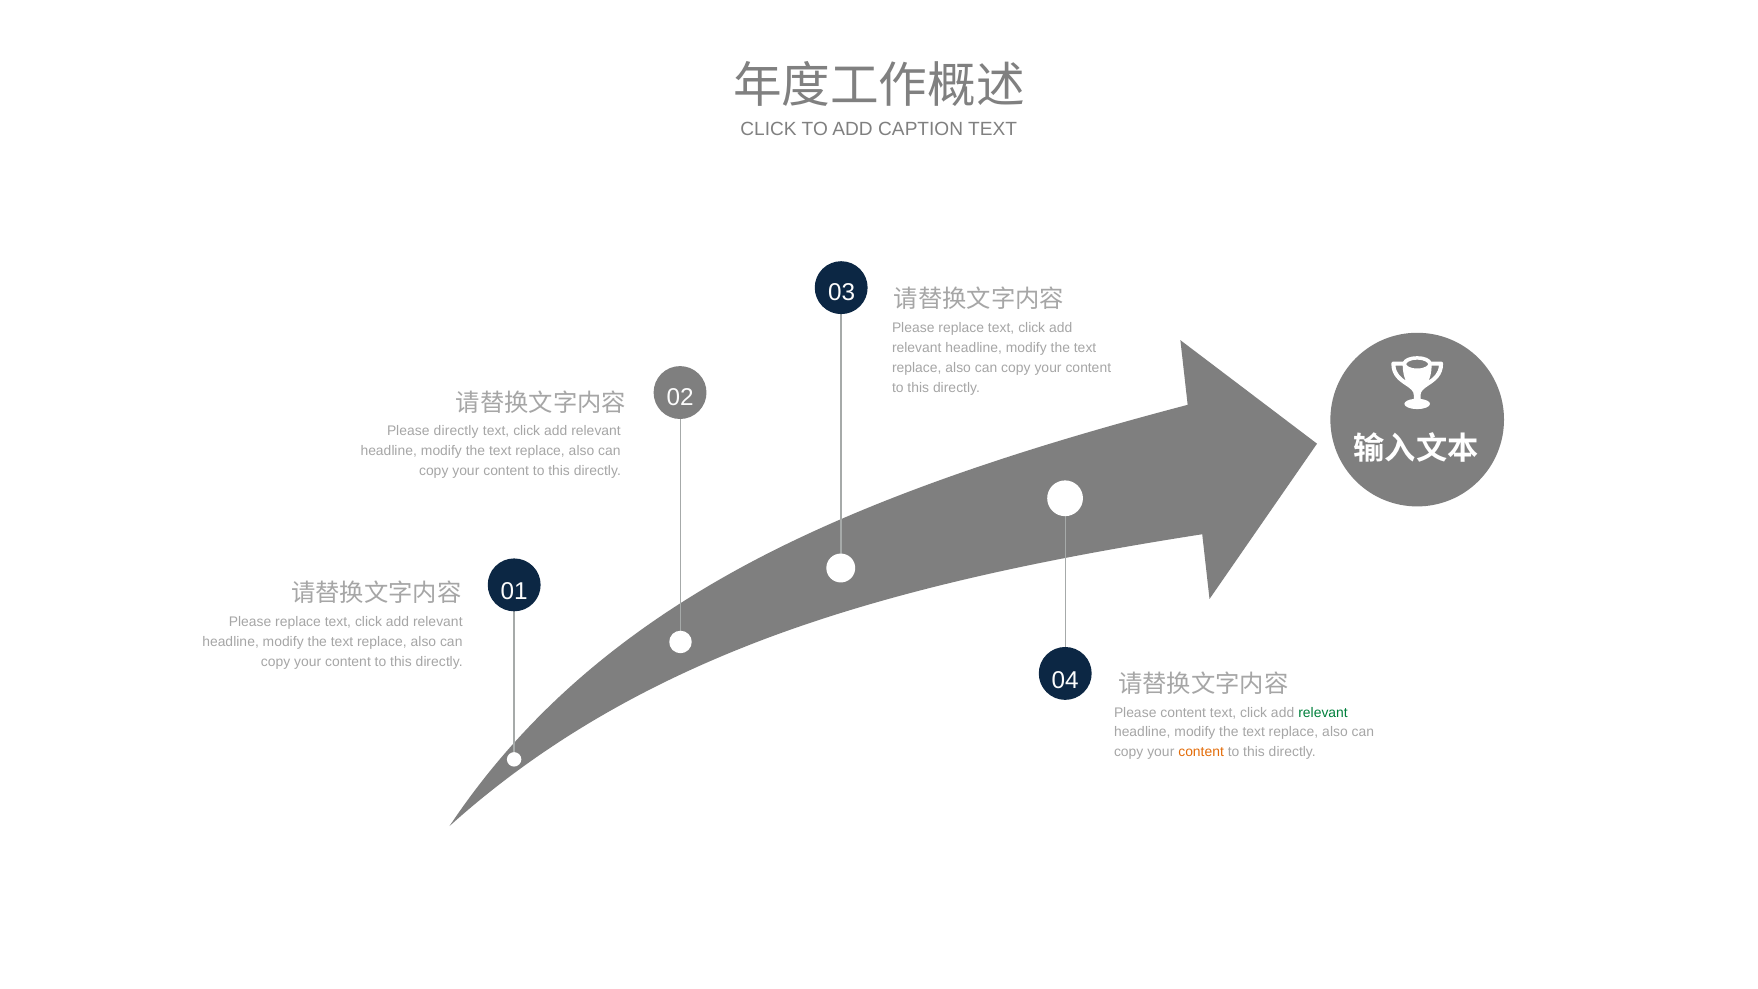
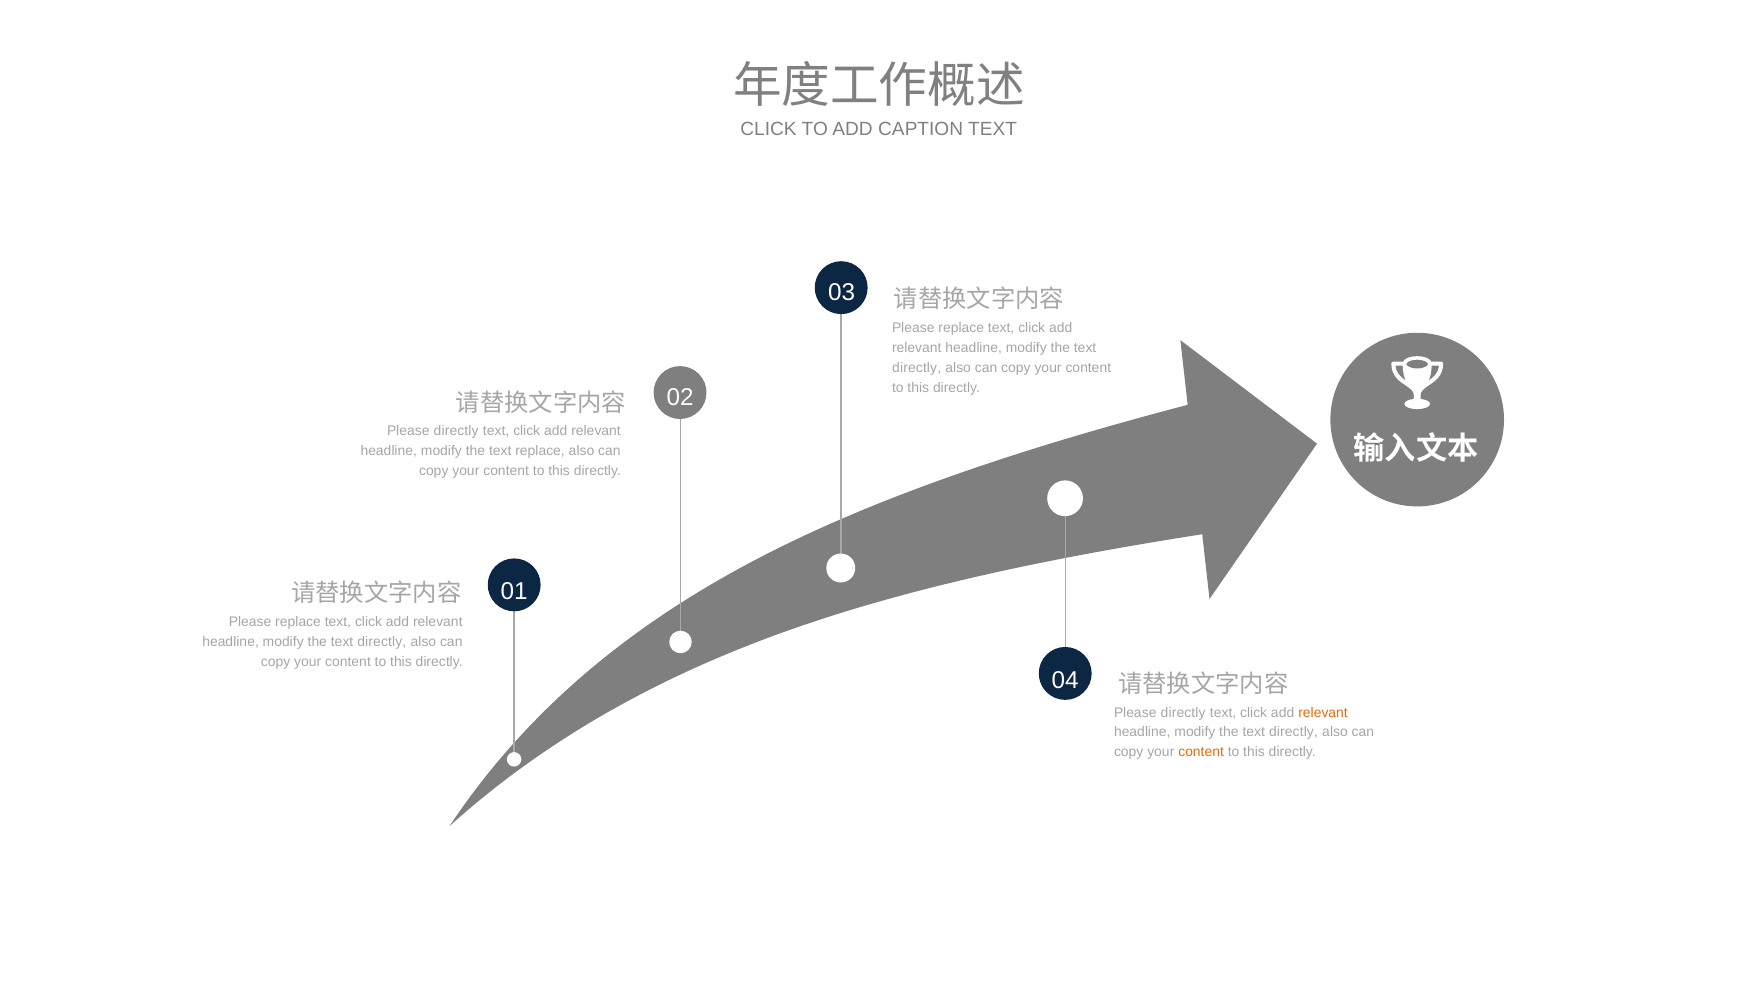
replace: replace -> directly (917, 368)
replace: replace -> directly (382, 641)
content: content -> directly (1183, 712)
relevant colour: green -> orange (1323, 712)
replace: replace -> directly (1293, 732)
